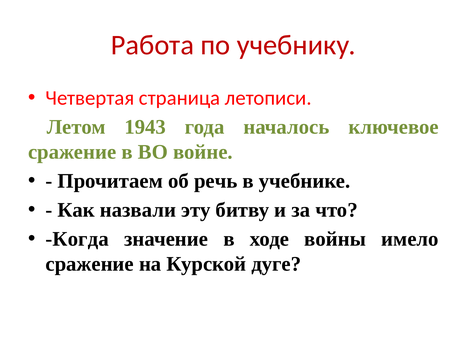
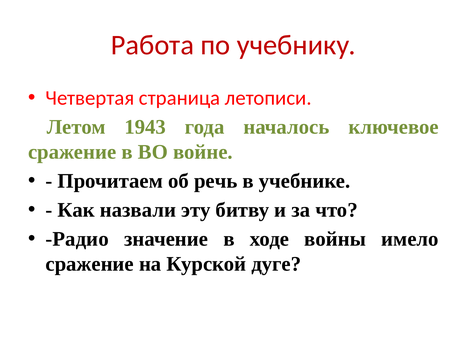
Когда: Когда -> Радио (77, 239)
